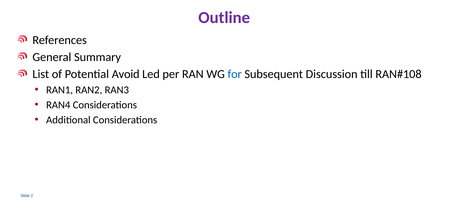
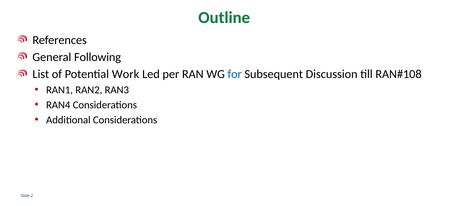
Outline colour: purple -> green (224, 18)
Summary: Summary -> Following (98, 57)
Avoid: Avoid -> Work (126, 74)
